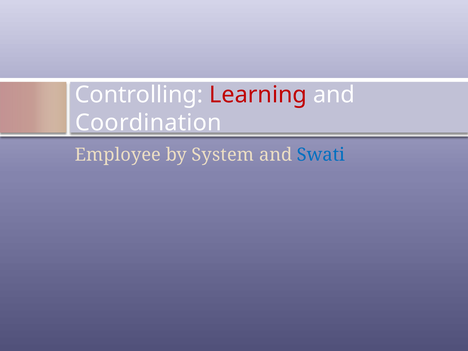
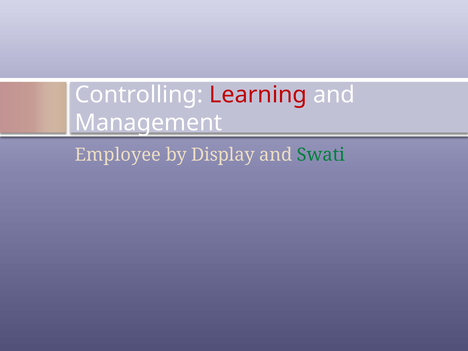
Coordination: Coordination -> Management (149, 123)
System: System -> Display (223, 155)
Swati colour: blue -> green (321, 155)
